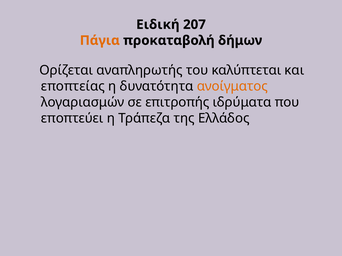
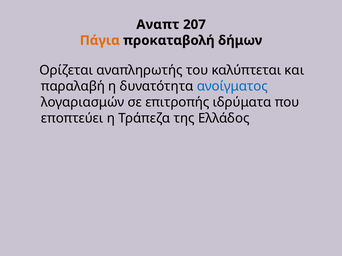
Ειδική: Ειδική -> Αναπτ (158, 25)
εποπτείας: εποπτείας -> παραλαβή (73, 86)
ανοίγματος colour: orange -> blue (232, 86)
